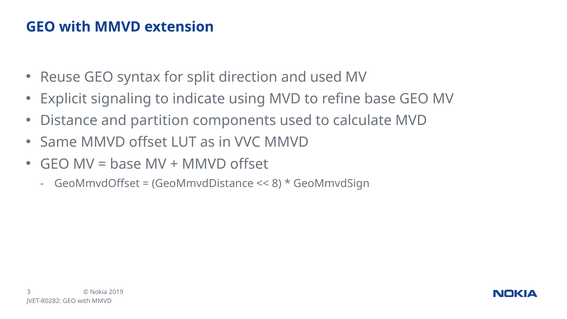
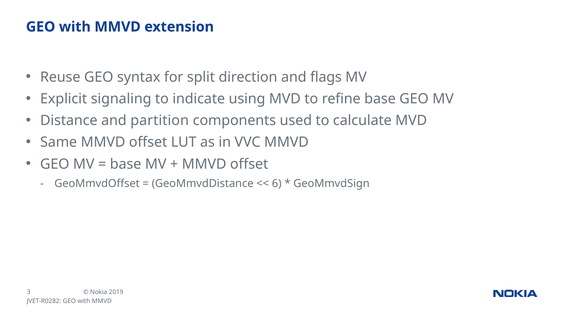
and used: used -> flags (326, 77)
8: 8 -> 6 (277, 184)
